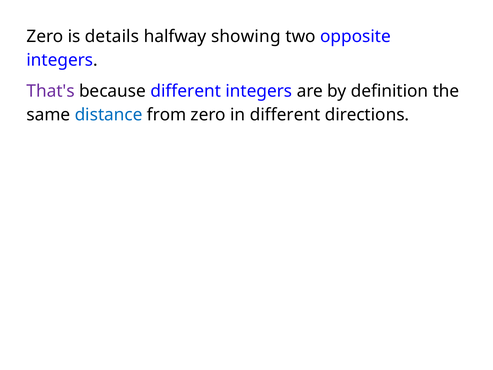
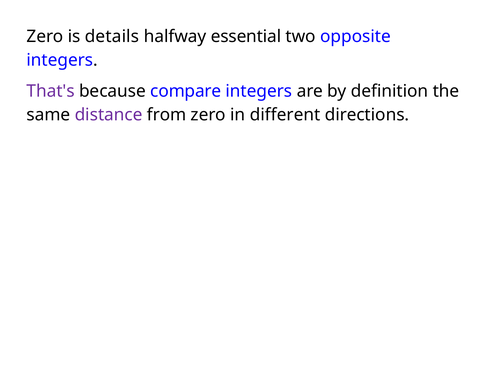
showing: showing -> essential (246, 36)
because different: different -> compare (186, 91)
distance colour: blue -> purple (109, 115)
